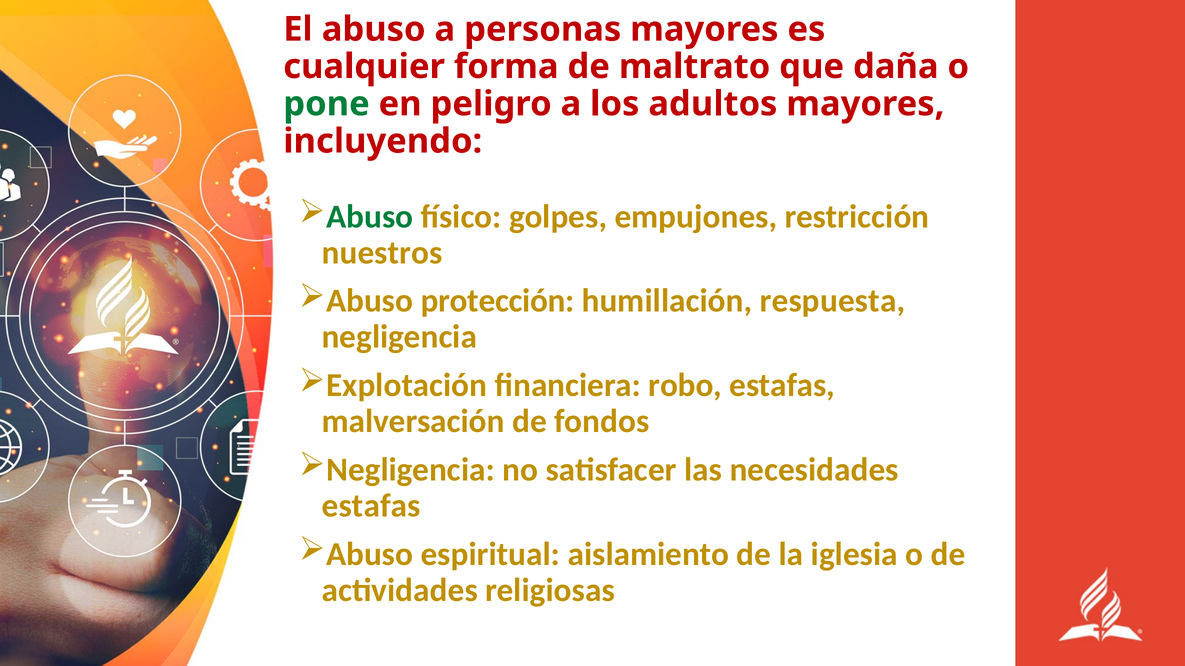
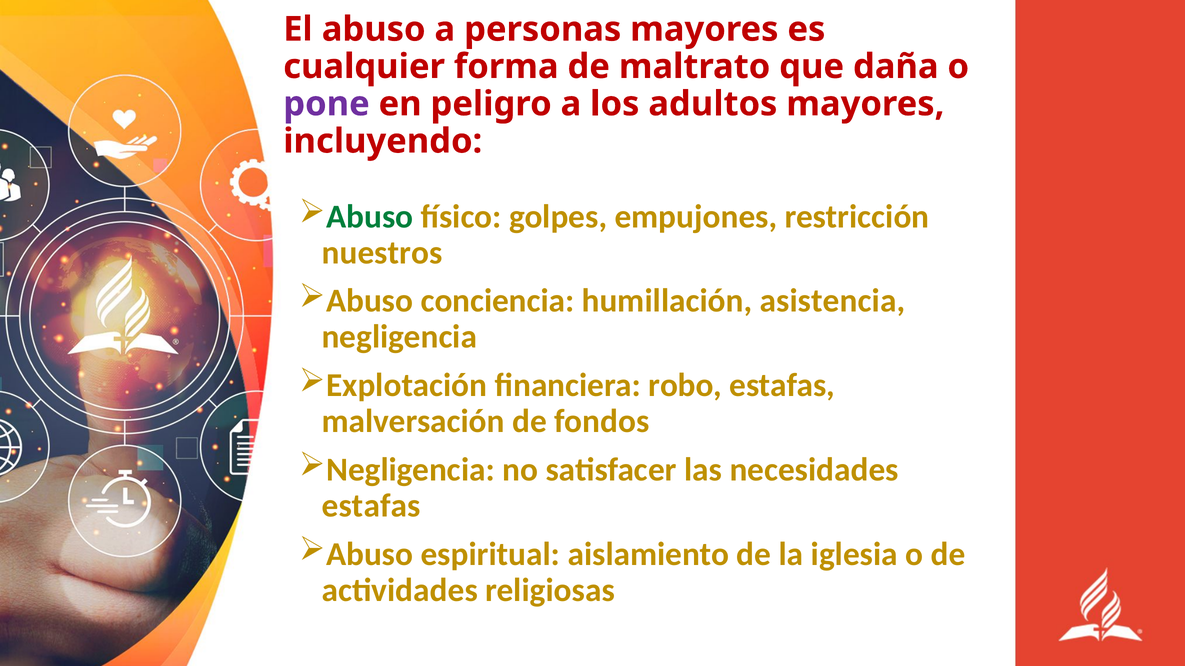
pone colour: green -> purple (326, 104)
protección: protección -> conciencia (498, 301)
respuesta: respuesta -> asistencia (832, 301)
